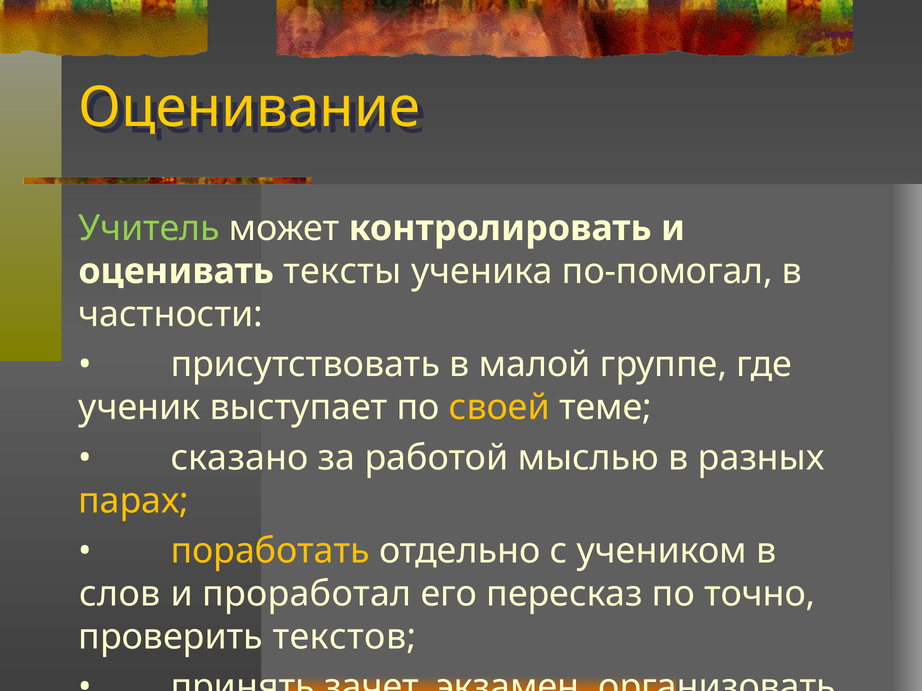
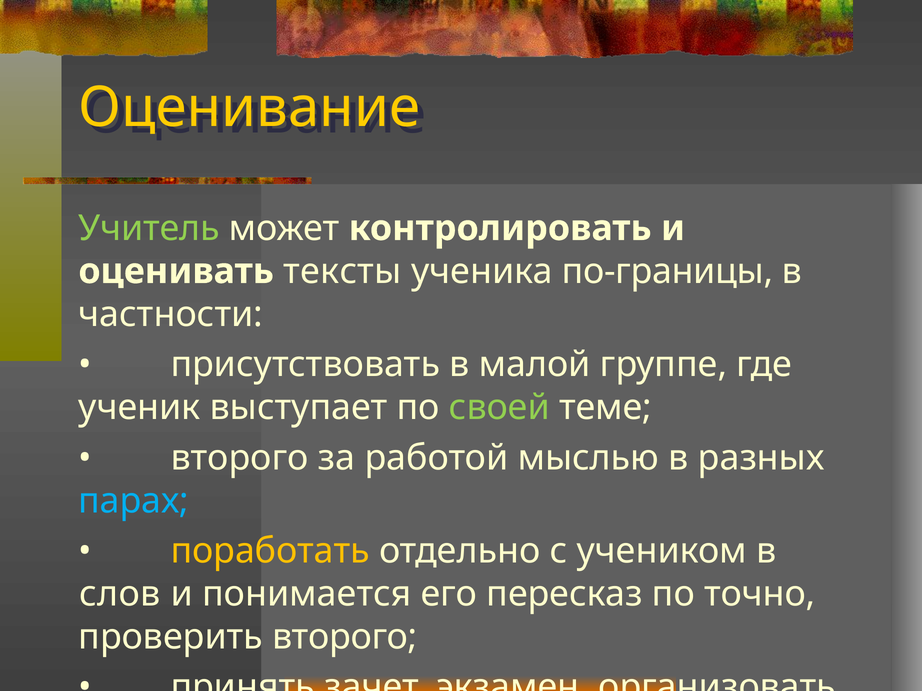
по-помогал: по-помогал -> по-границы (667, 271)
своей colour: yellow -> light green (499, 408)
сказано: сказано -> второго (240, 458)
парах colour: yellow -> light blue (134, 501)
проработал: проработал -> понимается (307, 594)
проверить текстов: текстов -> второго (345, 637)
